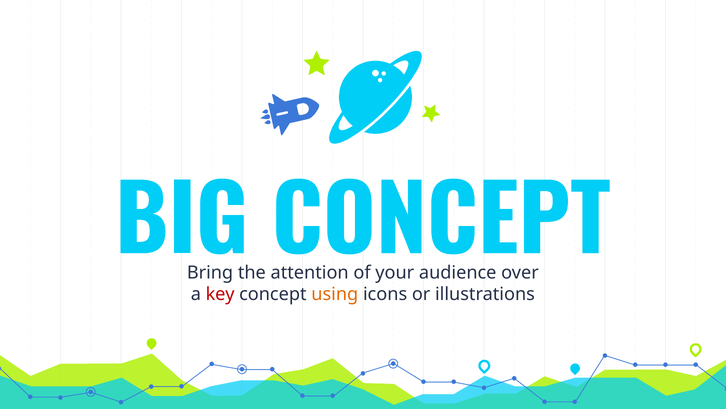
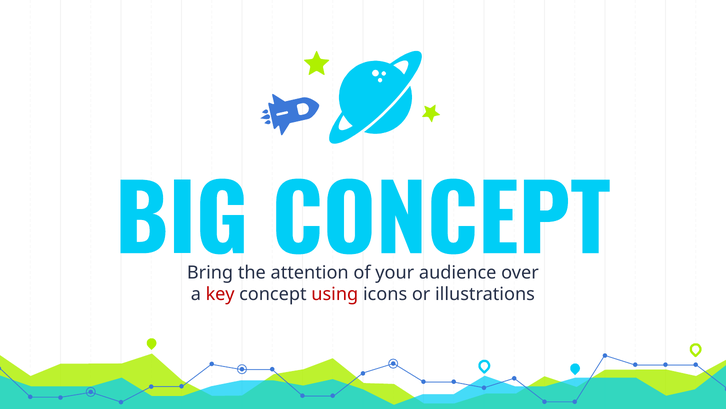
using colour: orange -> red (335, 294)
